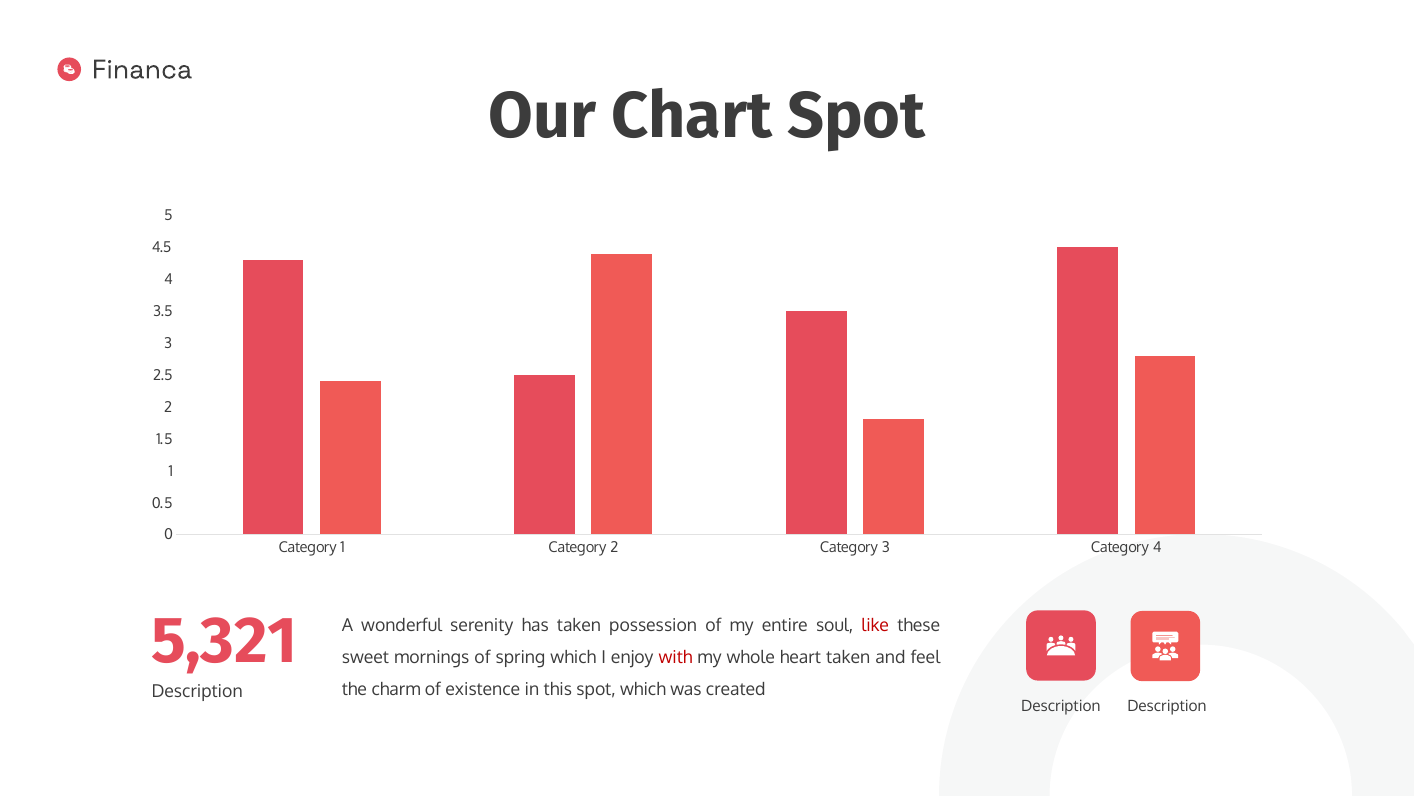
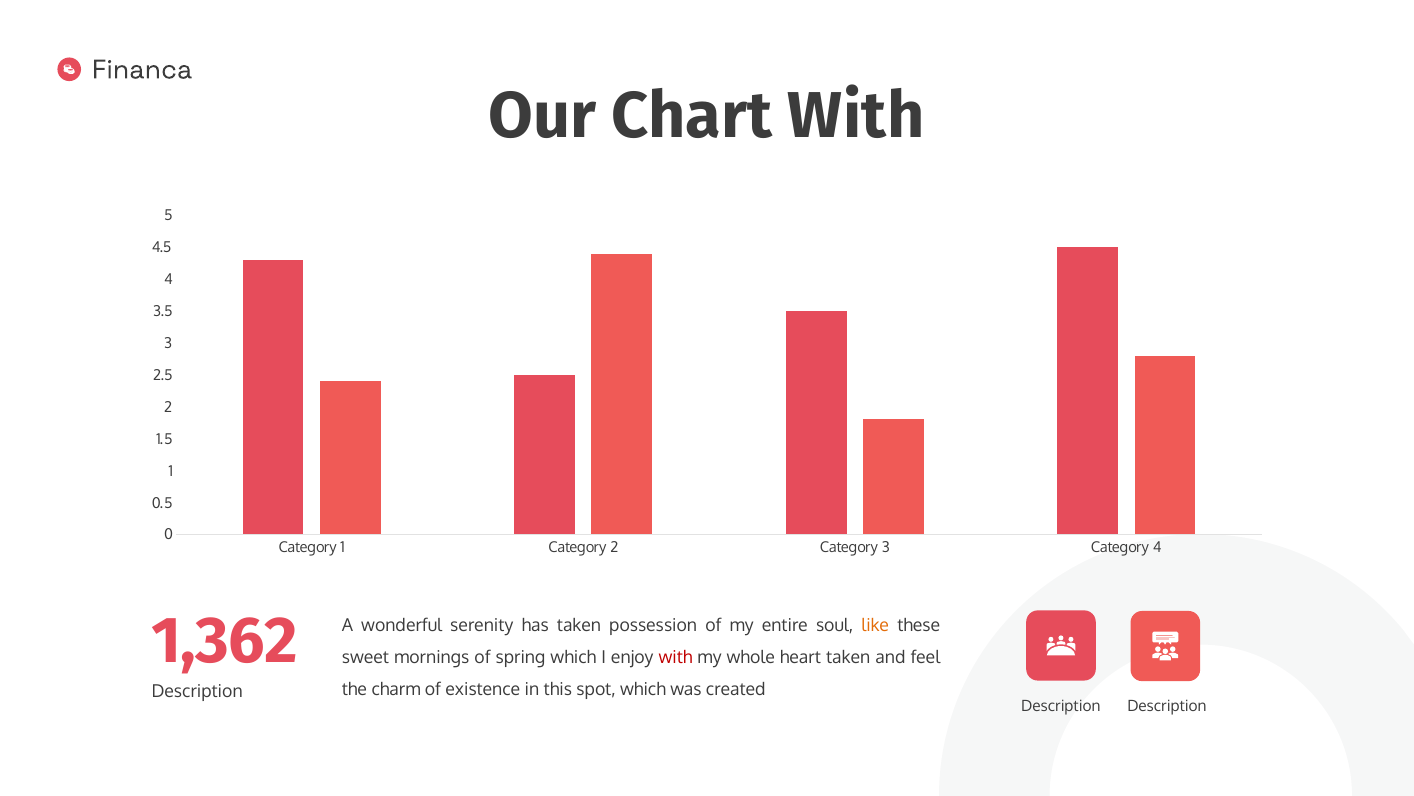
Chart Spot: Spot -> With (856, 116)
5,321: 5,321 -> 1,362 (224, 641)
like colour: red -> orange (875, 625)
